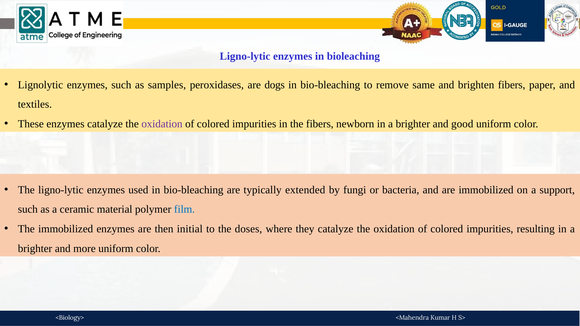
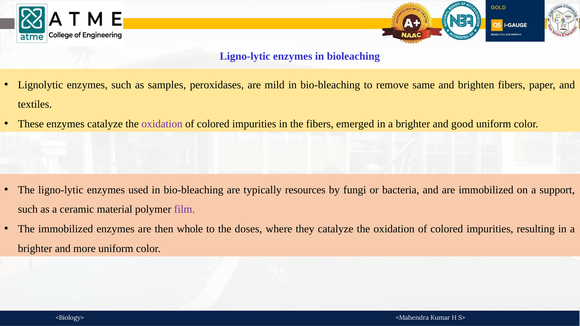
dogs: dogs -> mild (275, 85)
newborn: newborn -> emerged (355, 124)
extended: extended -> resources (305, 190)
film colour: blue -> purple (184, 210)
initial: initial -> whole (190, 229)
